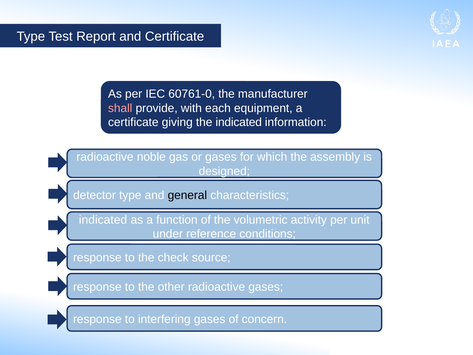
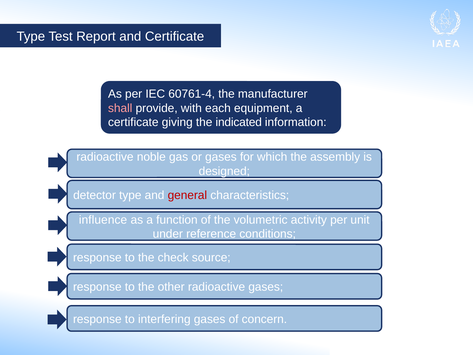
60761-0: 60761-0 -> 60761-4 (192, 94)
general colour: black -> red (187, 195)
indicated: indicated -> influence (103, 220)
